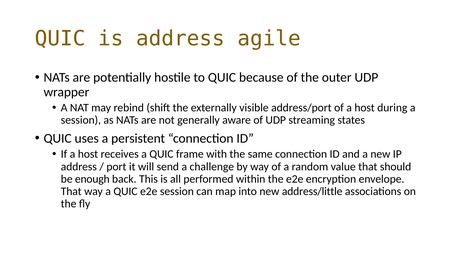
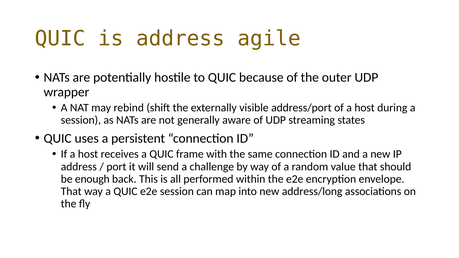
address/little: address/little -> address/long (312, 191)
